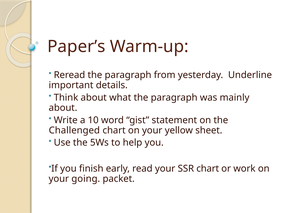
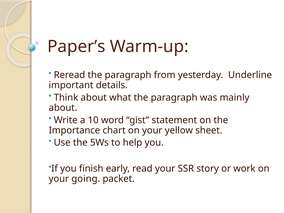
Challenged: Challenged -> Importance (74, 130)
SSR chart: chart -> story (208, 168)
